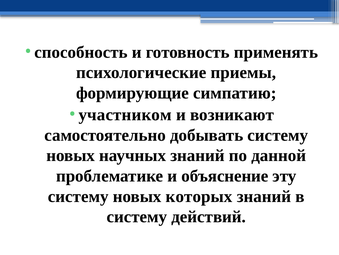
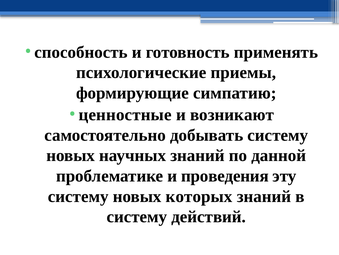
участником: участником -> ценностные (125, 114)
объяснение: объяснение -> проведения (225, 176)
